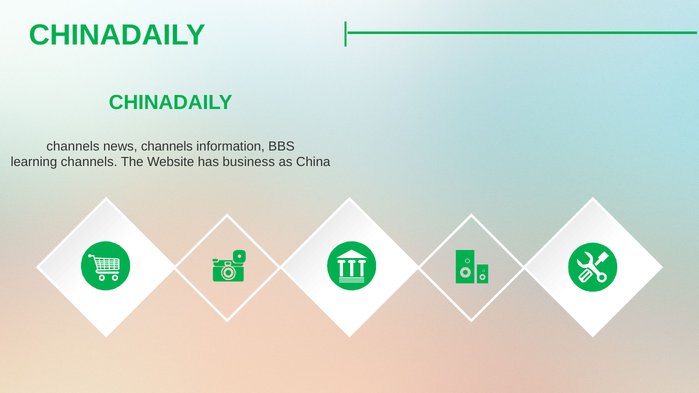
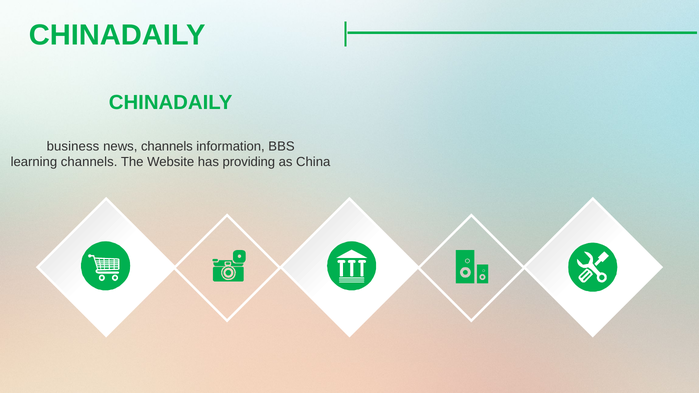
channels: channels -> business (73, 147)
business: business -> providing (249, 162)
